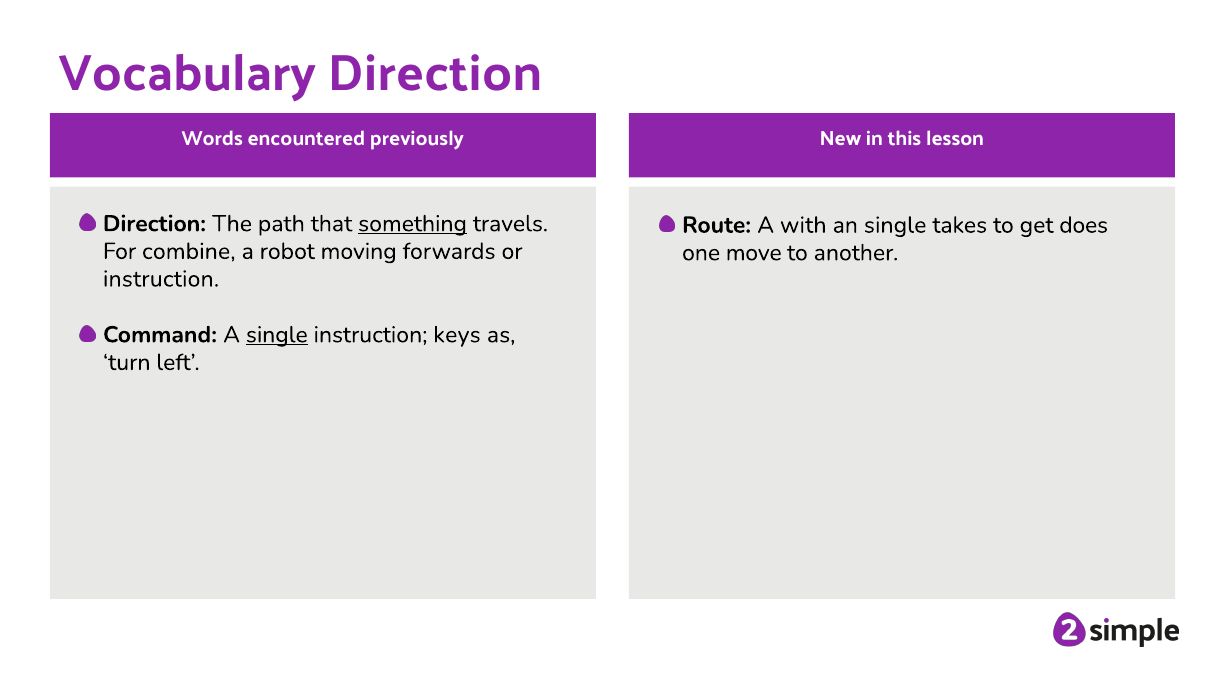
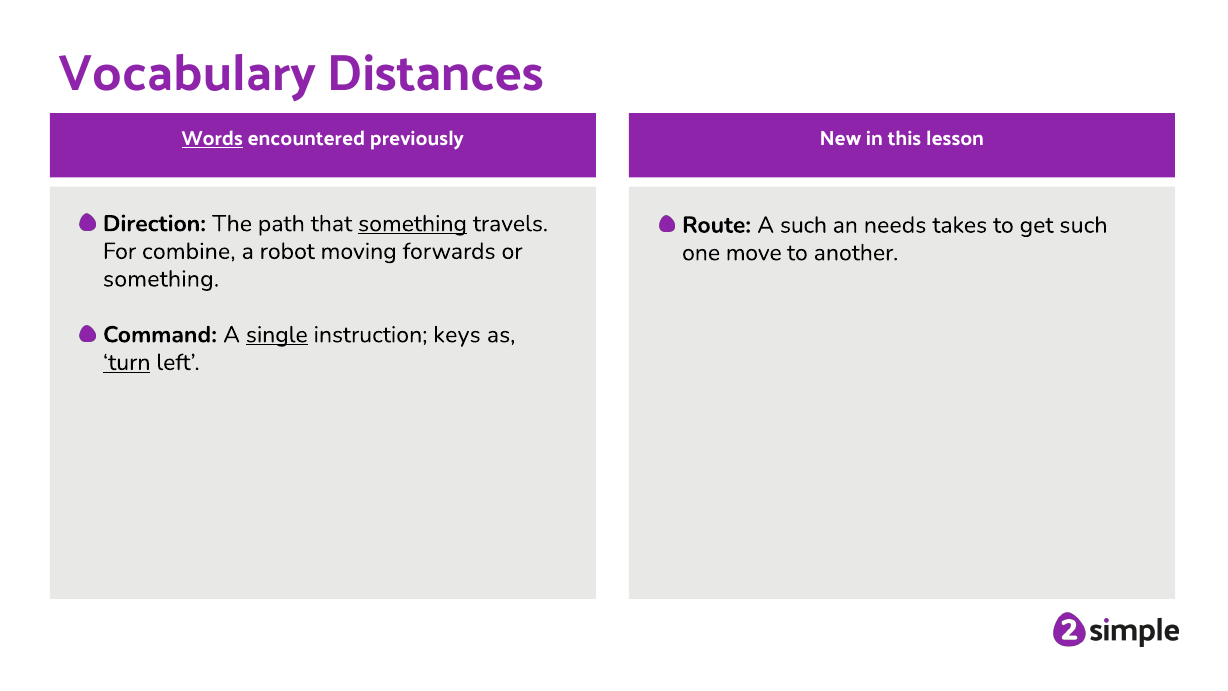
Vocabulary Direction: Direction -> Distances (435, 73)
Words underline: none -> present (212, 138)
A with: with -> such (804, 225)
an single: single -> needs (895, 225)
get does: does -> such (1083, 225)
instruction: instruction -> something (161, 279)
turn underline: none -> present (127, 362)
